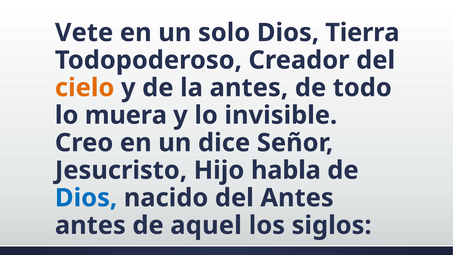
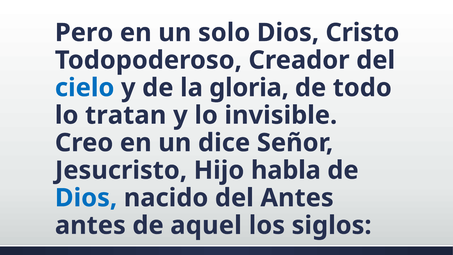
Vete: Vete -> Pero (84, 33)
Tierra: Tierra -> Cristo (362, 33)
cielo colour: orange -> blue (85, 88)
la antes: antes -> gloria (249, 88)
muera: muera -> tratan (126, 115)
